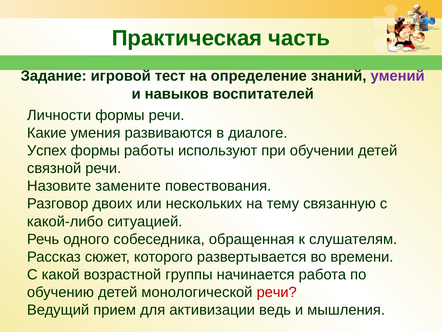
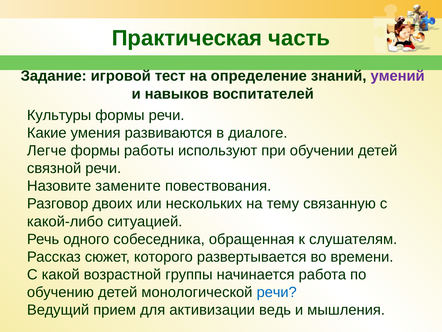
Личности: Личности -> Культуры (59, 115)
Успех: Успех -> Легче (47, 150)
речи colour: red -> blue (277, 292)
